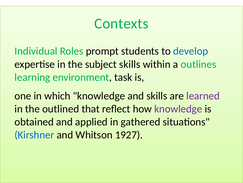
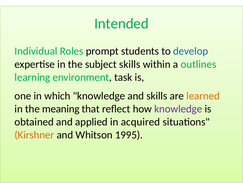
Contexts: Contexts -> Intended (121, 24)
learned colour: purple -> orange (203, 96)
outlined: outlined -> meaning (61, 108)
gathered: gathered -> acquired (140, 121)
Kirshner colour: blue -> orange (34, 134)
1927: 1927 -> 1995 (129, 134)
